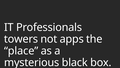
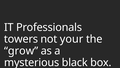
apps: apps -> your (72, 39)
place: place -> grow (21, 50)
